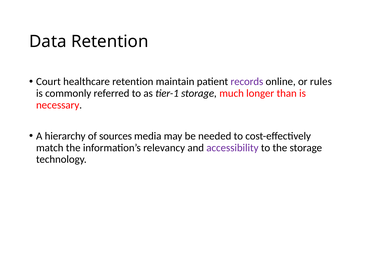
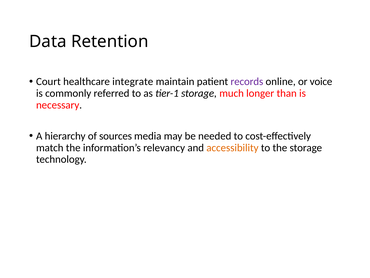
healthcare retention: retention -> integrate (133, 81)
rules: rules -> voice (321, 81)
accessibility colour: purple -> orange (232, 147)
